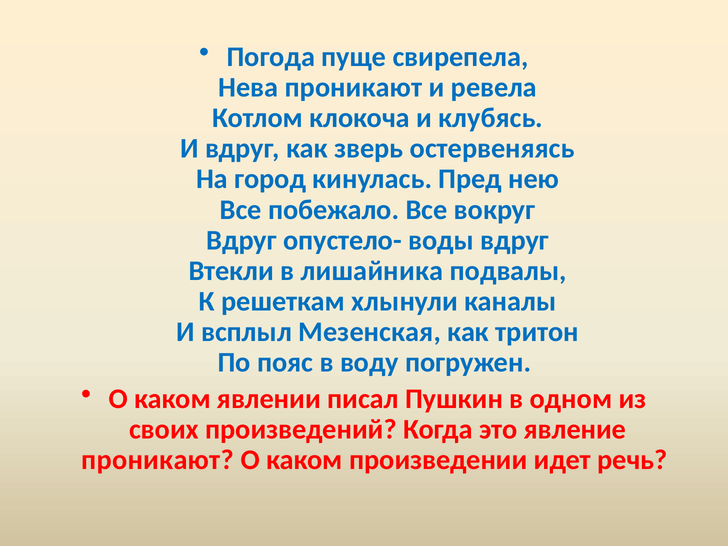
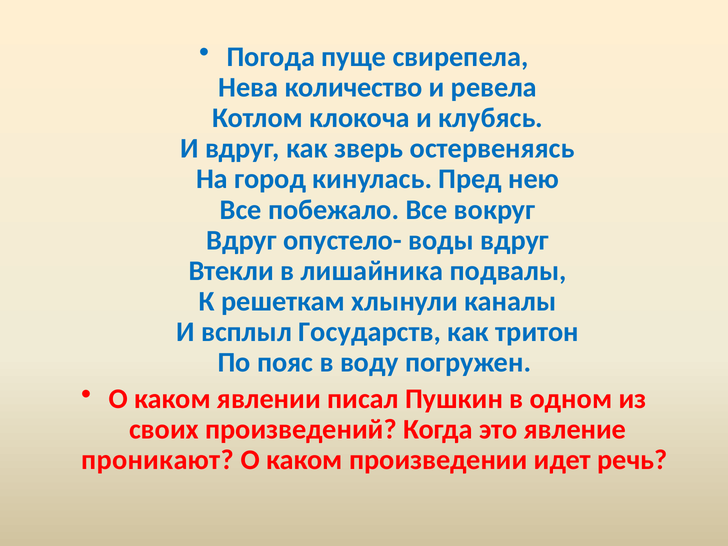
Нева проникают: проникают -> количество (354, 87)
Мезенская: Мезенская -> Государств (370, 332)
